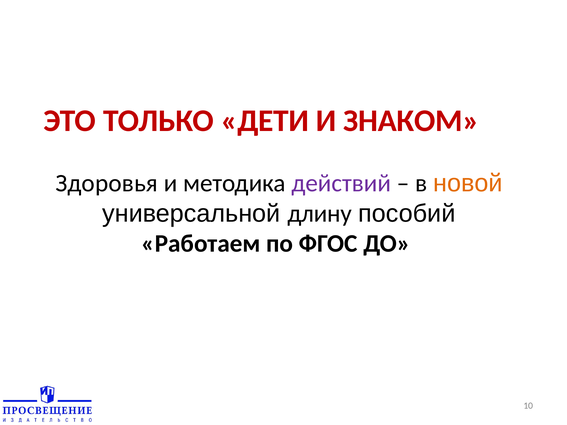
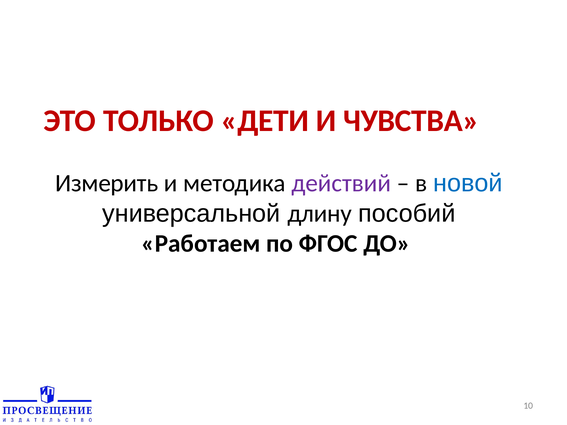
ЗНАКОМ: ЗНАКОМ -> ЧУВСТВА (411, 121)
Здоровья: Здоровья -> Измерить (107, 183)
новой colour: orange -> blue (468, 183)
